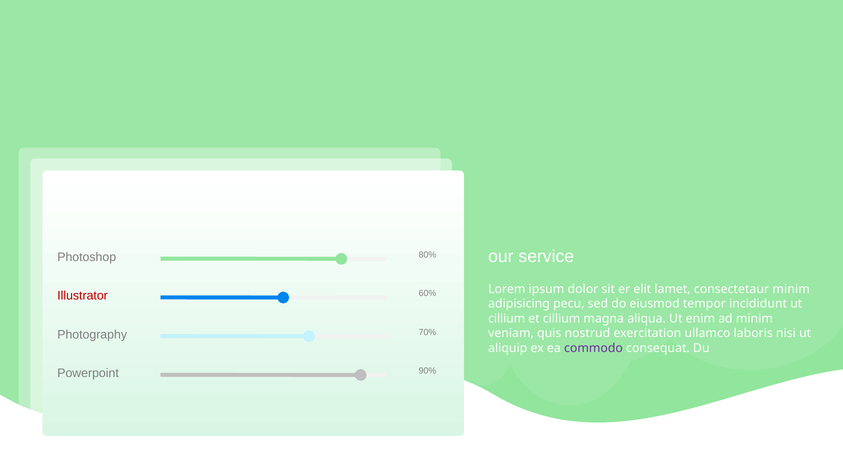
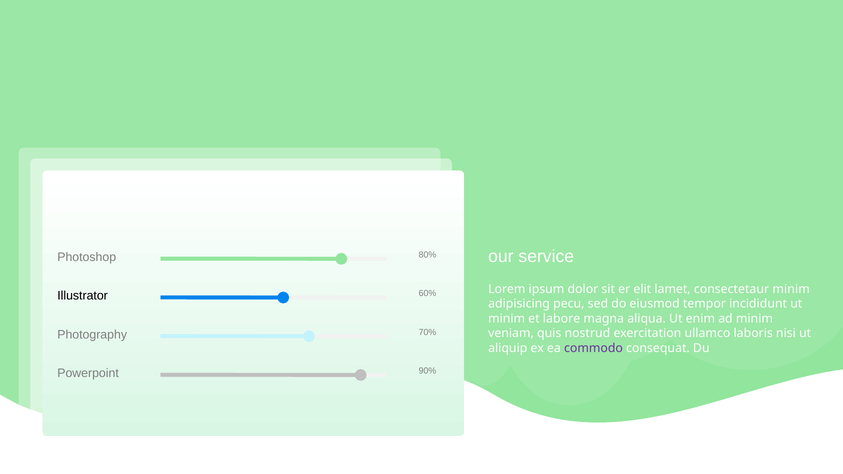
Illustrator colour: red -> black (83, 296)
cillium: cillium -> minim (507, 319)
et cillium: cillium -> labore (562, 319)
